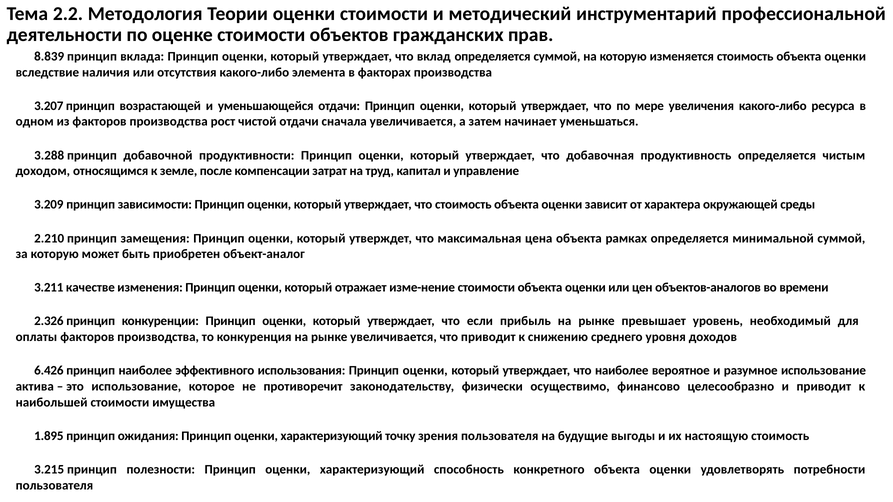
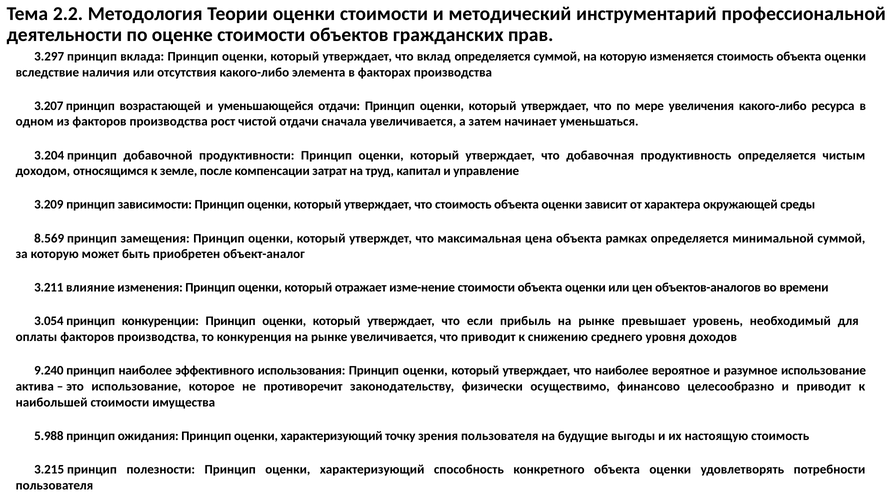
8.839: 8.839 -> 3.297 (49, 56)
3.288: 3.288 -> 3.204 (49, 155)
2.210: 2.210 -> 8.569 (49, 238)
качестве: качестве -> влияние (90, 288)
2.326: 2.326 -> 3.054 (49, 321)
6.426: 6.426 -> 9.240 (49, 371)
1.895: 1.895 -> 5.988 (49, 436)
